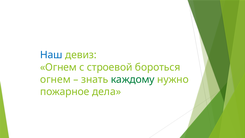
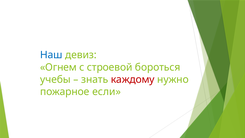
огнем: огнем -> учебы (55, 79)
каждому colour: green -> red (133, 79)
дела: дела -> если (107, 92)
